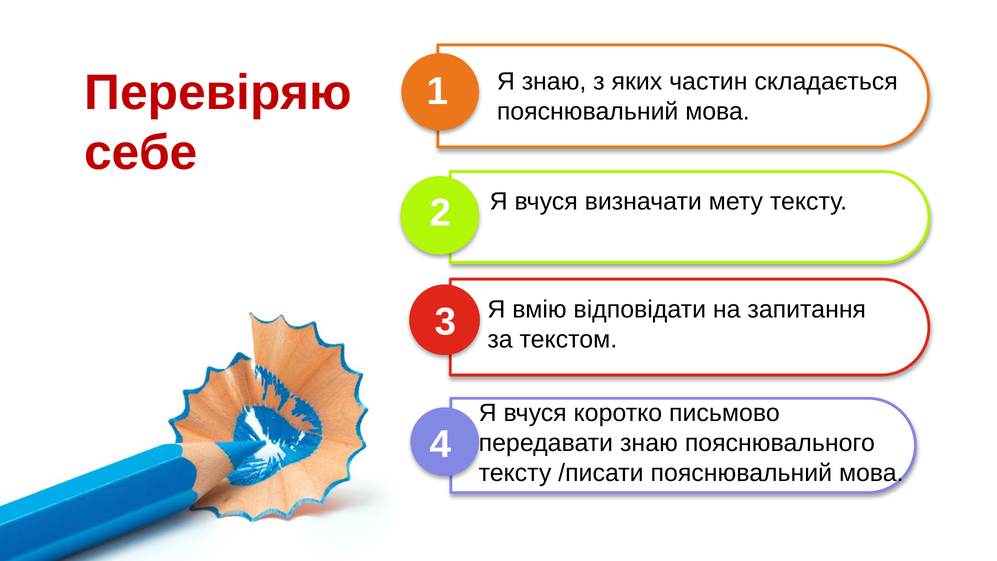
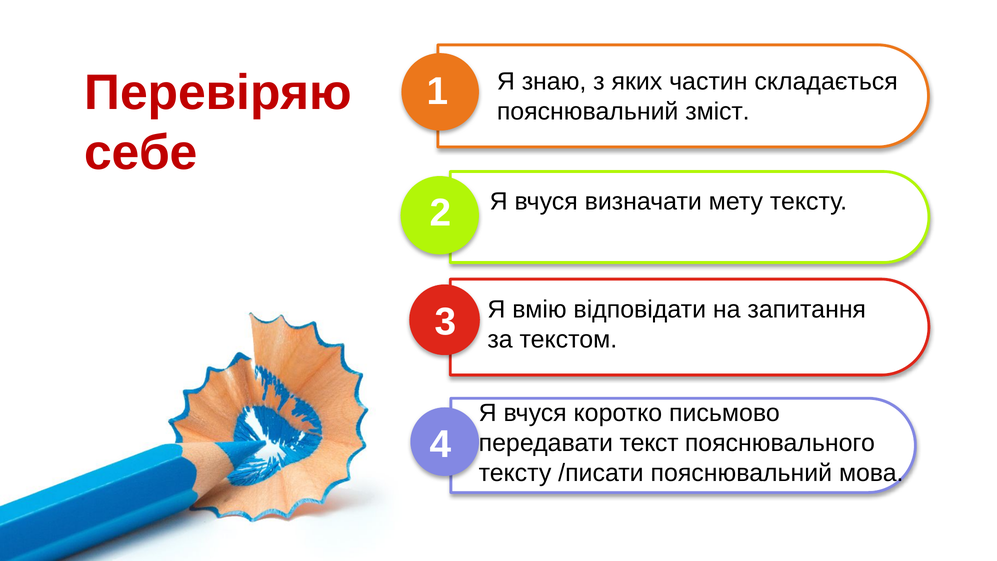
мова: мова -> зміст (717, 112)
передавати знаю: знаю -> текст (649, 443)
